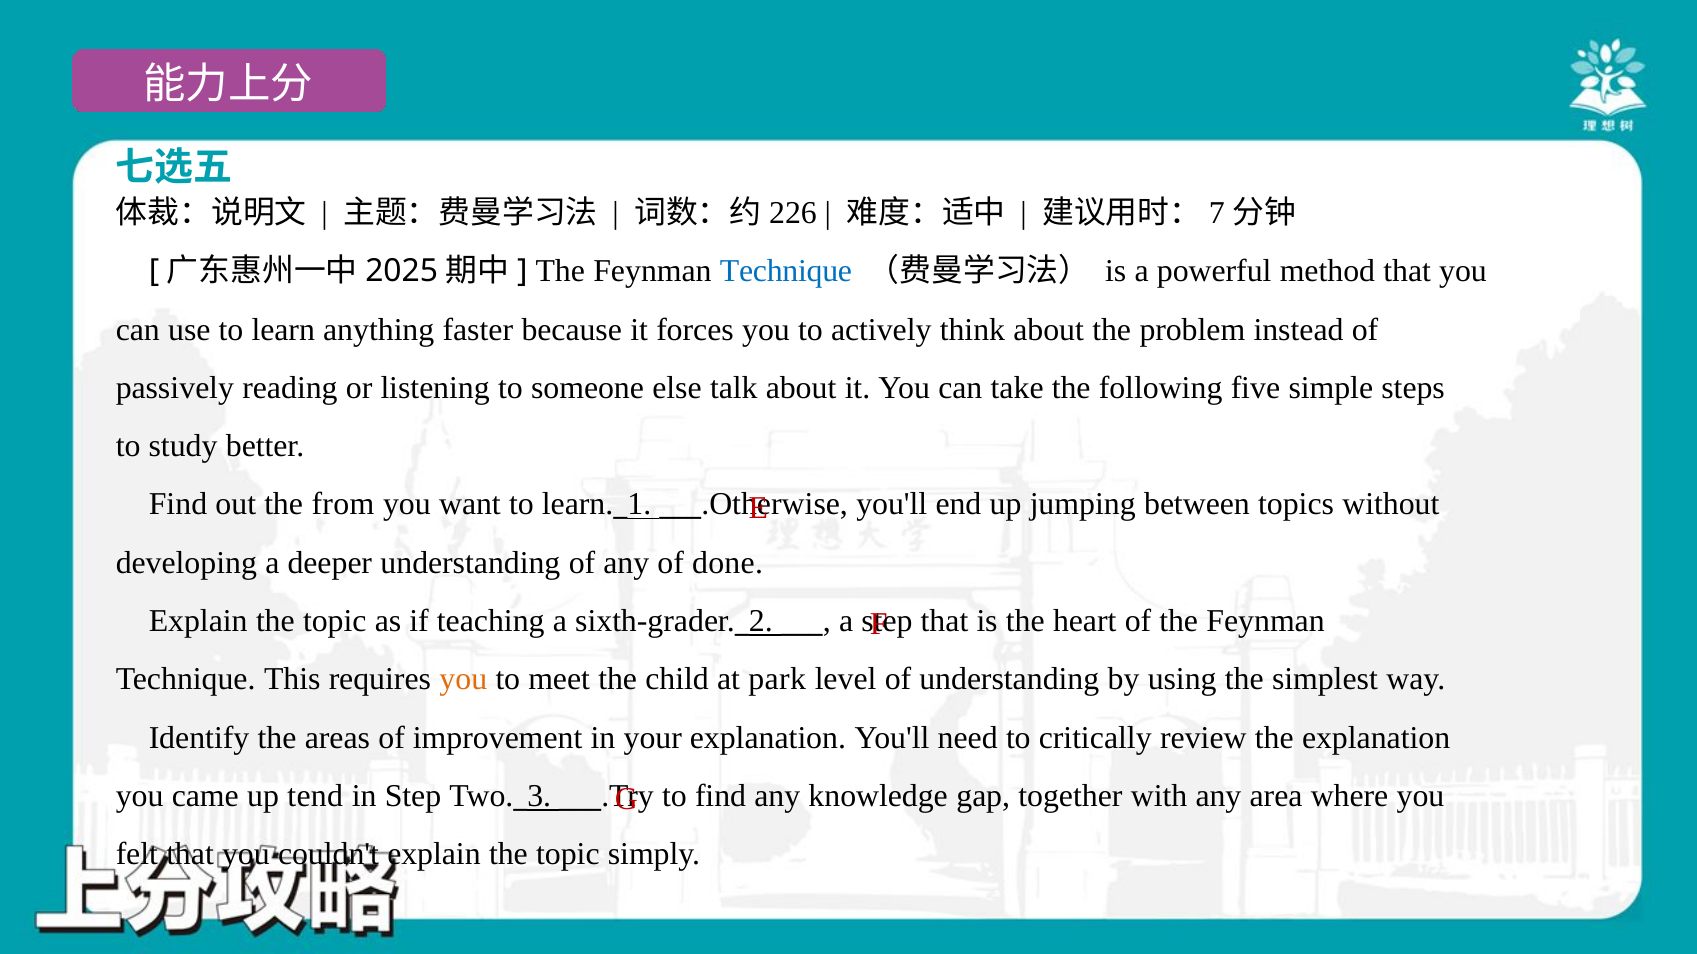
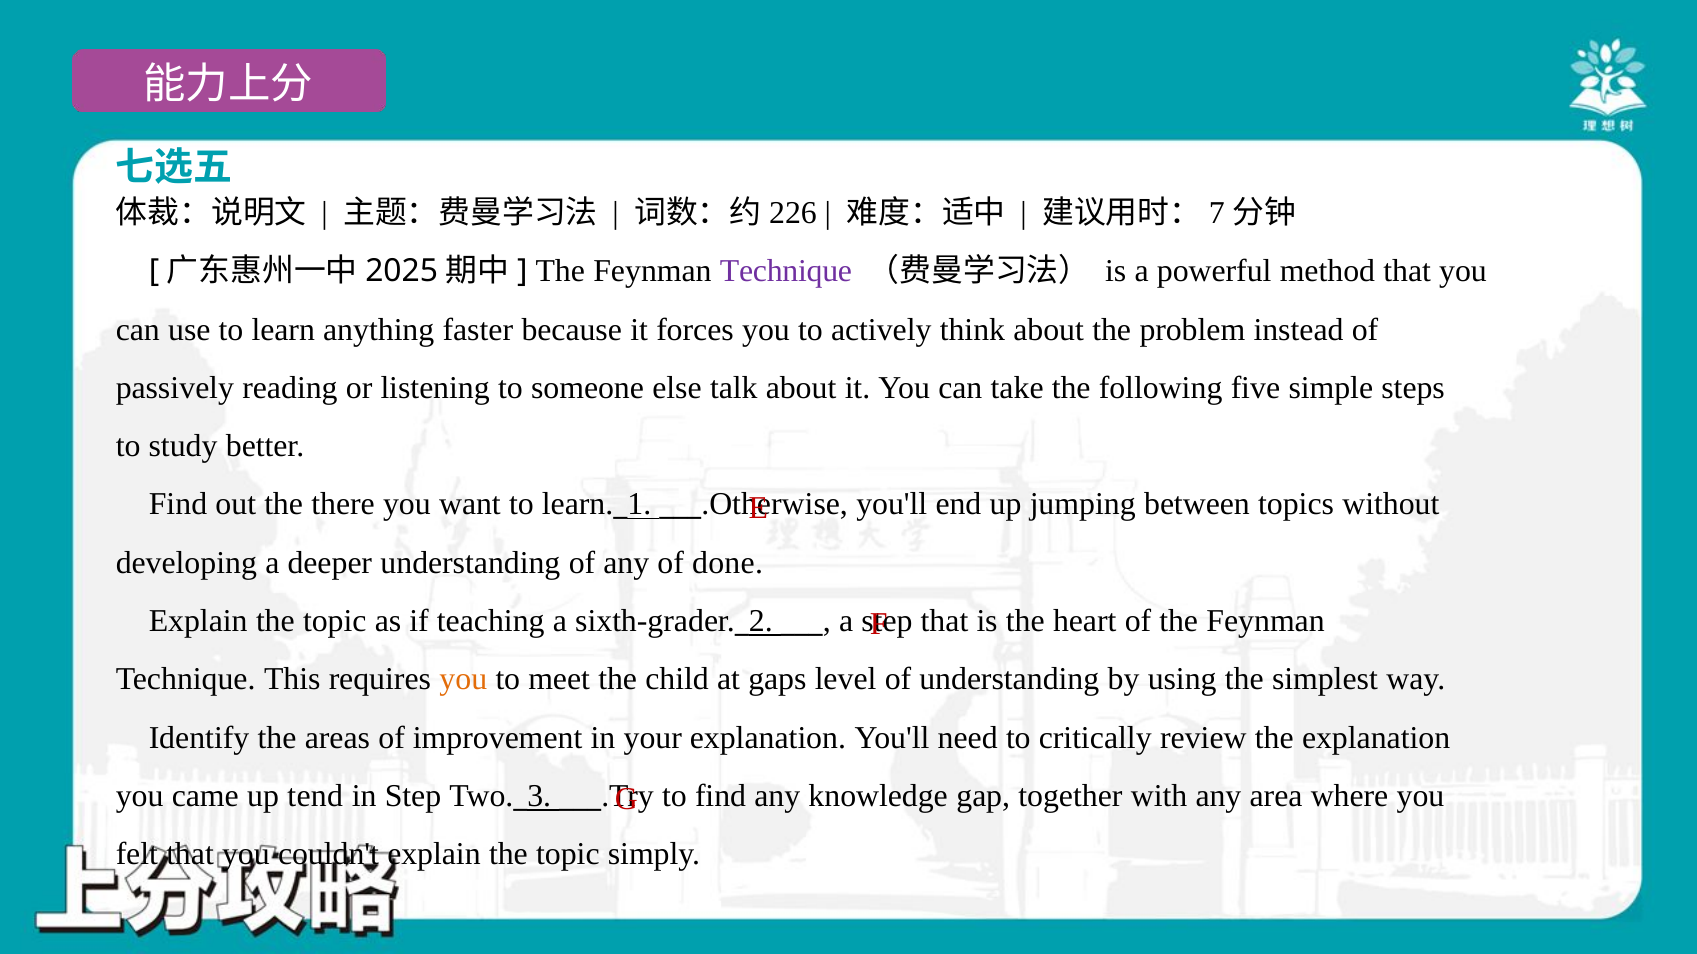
Technique colour: blue -> purple (786, 271)
from: from -> there (343, 505)
park: park -> gaps (777, 680)
